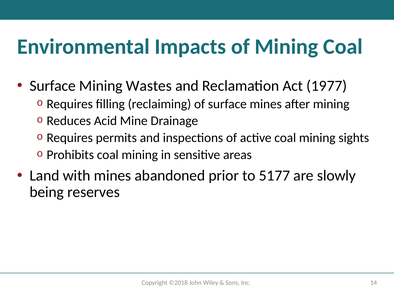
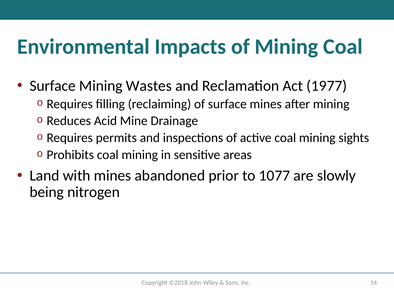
51: 51 -> 10 (267, 175)
reserves: reserves -> nitrogen (94, 192)
